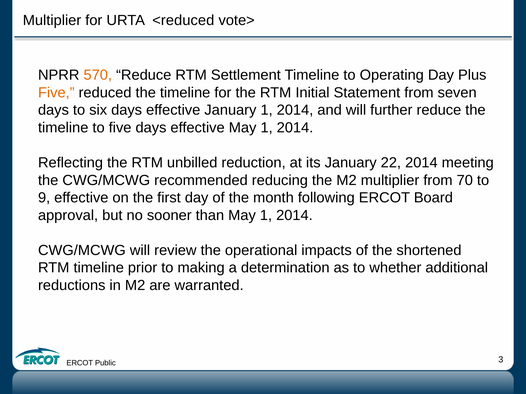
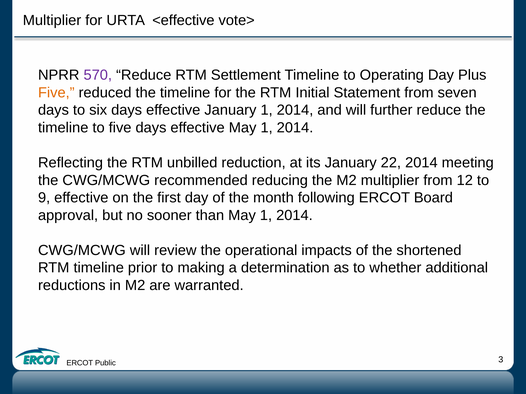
<reduced: <reduced -> <effective (183, 20)
570 colour: orange -> purple (98, 75)
70: 70 -> 12 (465, 180)
